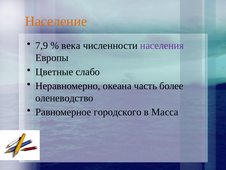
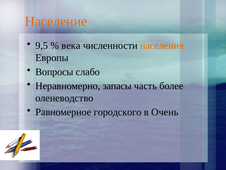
7,9: 7,9 -> 9,5 (42, 46)
населения colour: purple -> orange (162, 46)
Цветные: Цветные -> Вопросы (54, 72)
океана: океана -> запасы (117, 86)
Масса: Масса -> Очень (165, 112)
